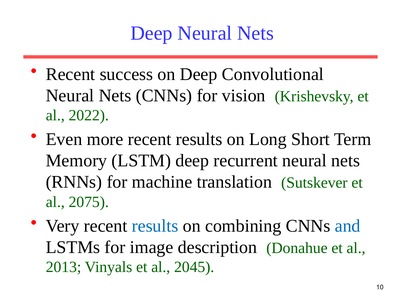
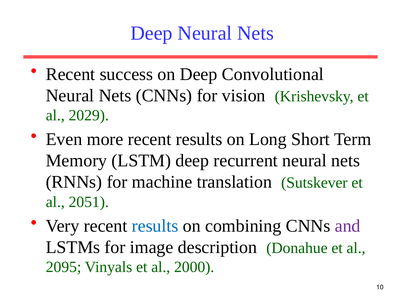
2022: 2022 -> 2029 (89, 115)
2075: 2075 -> 2051 (89, 202)
and colour: blue -> purple (348, 226)
2013: 2013 -> 2095 (64, 267)
2045: 2045 -> 2000 (194, 267)
